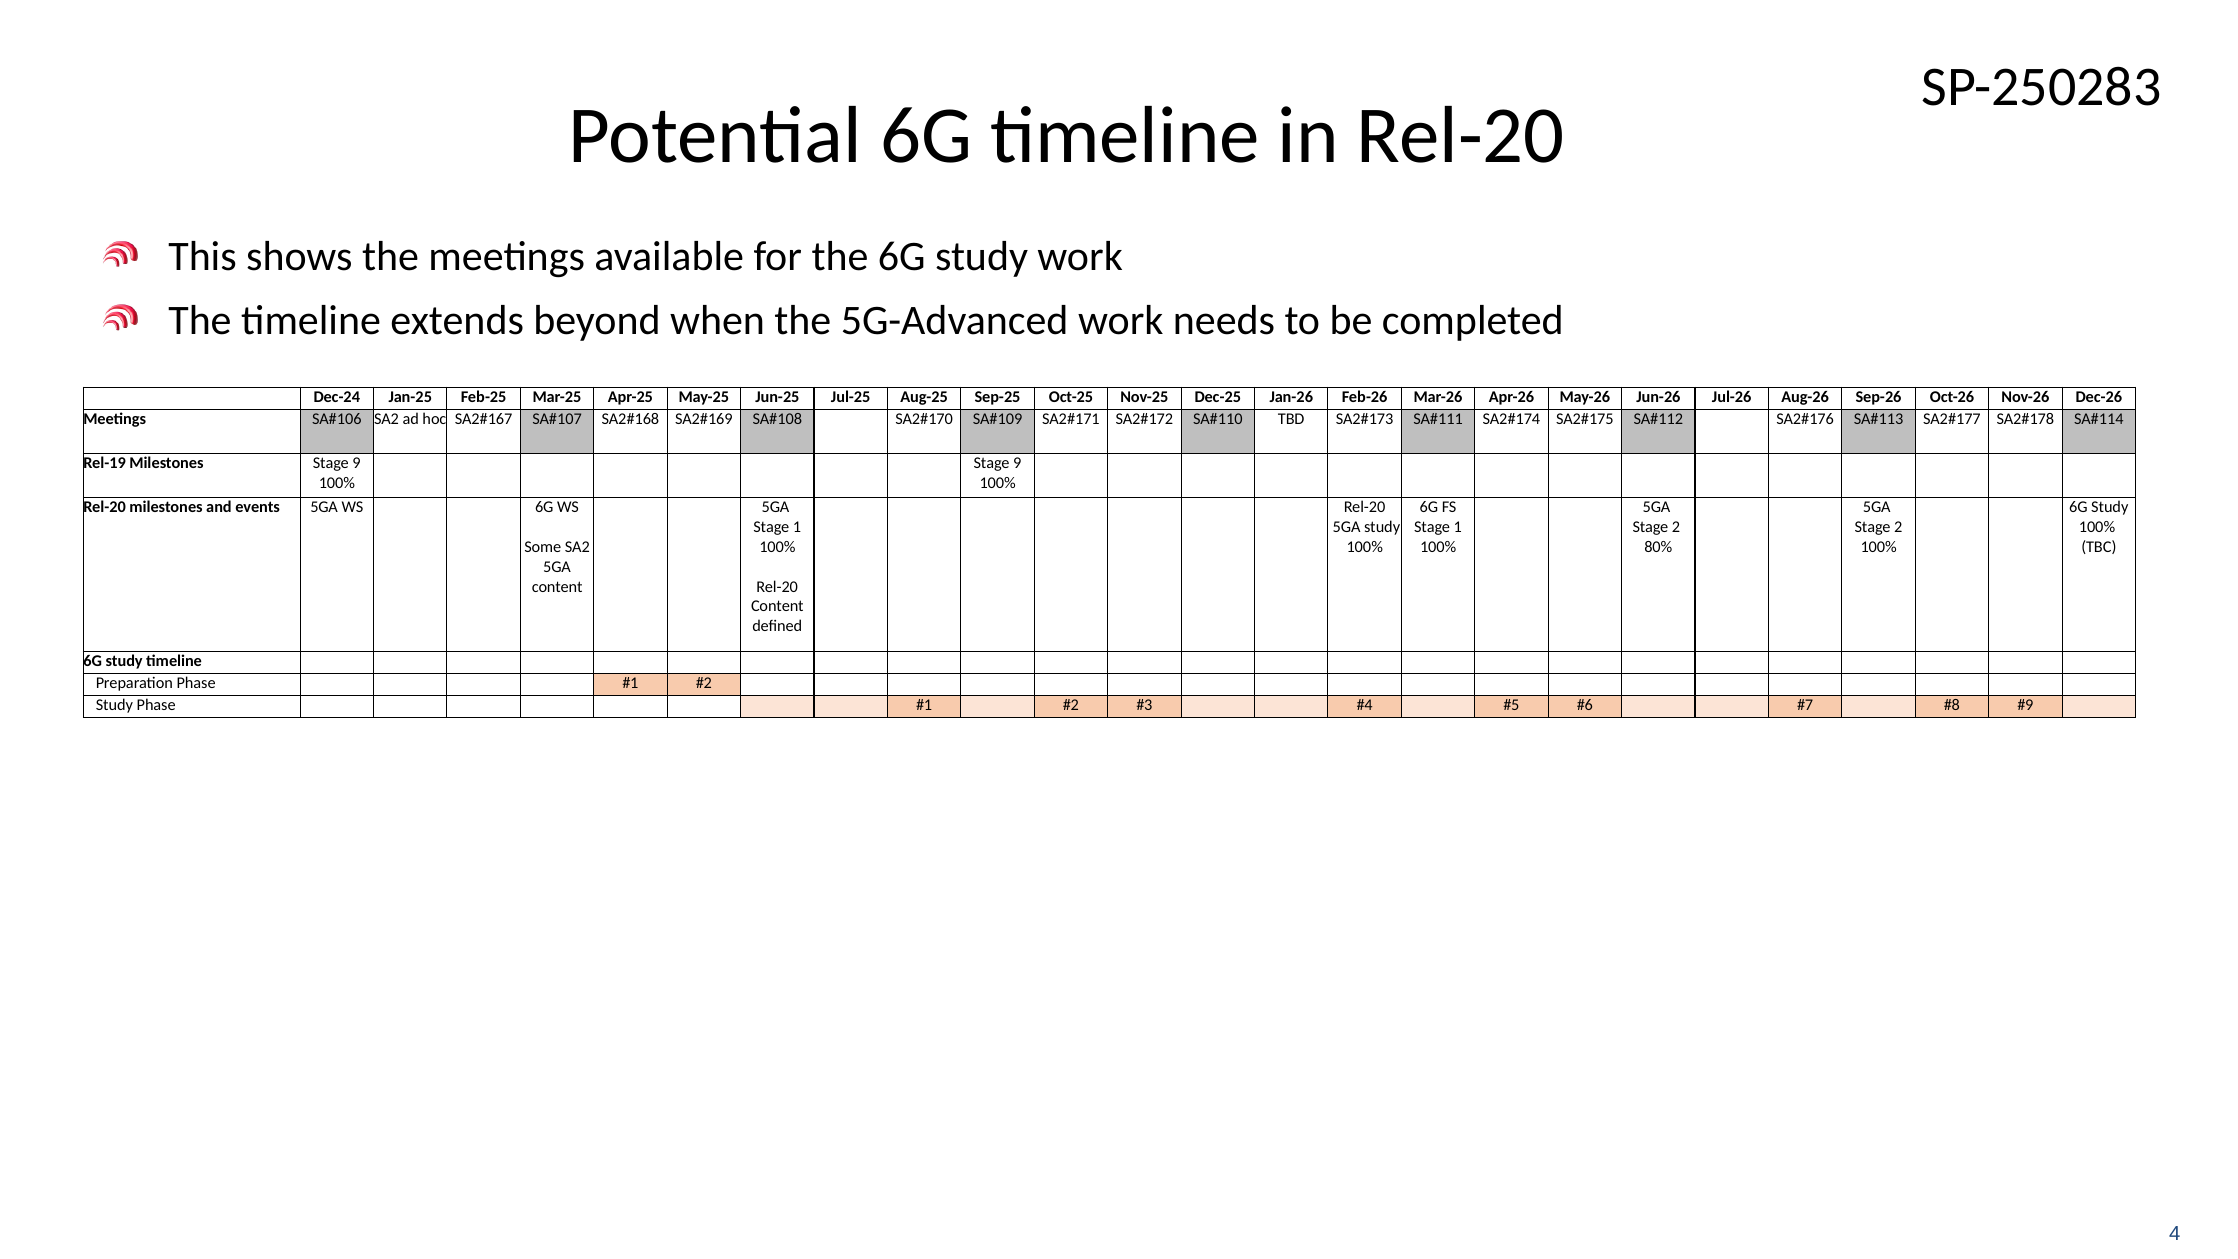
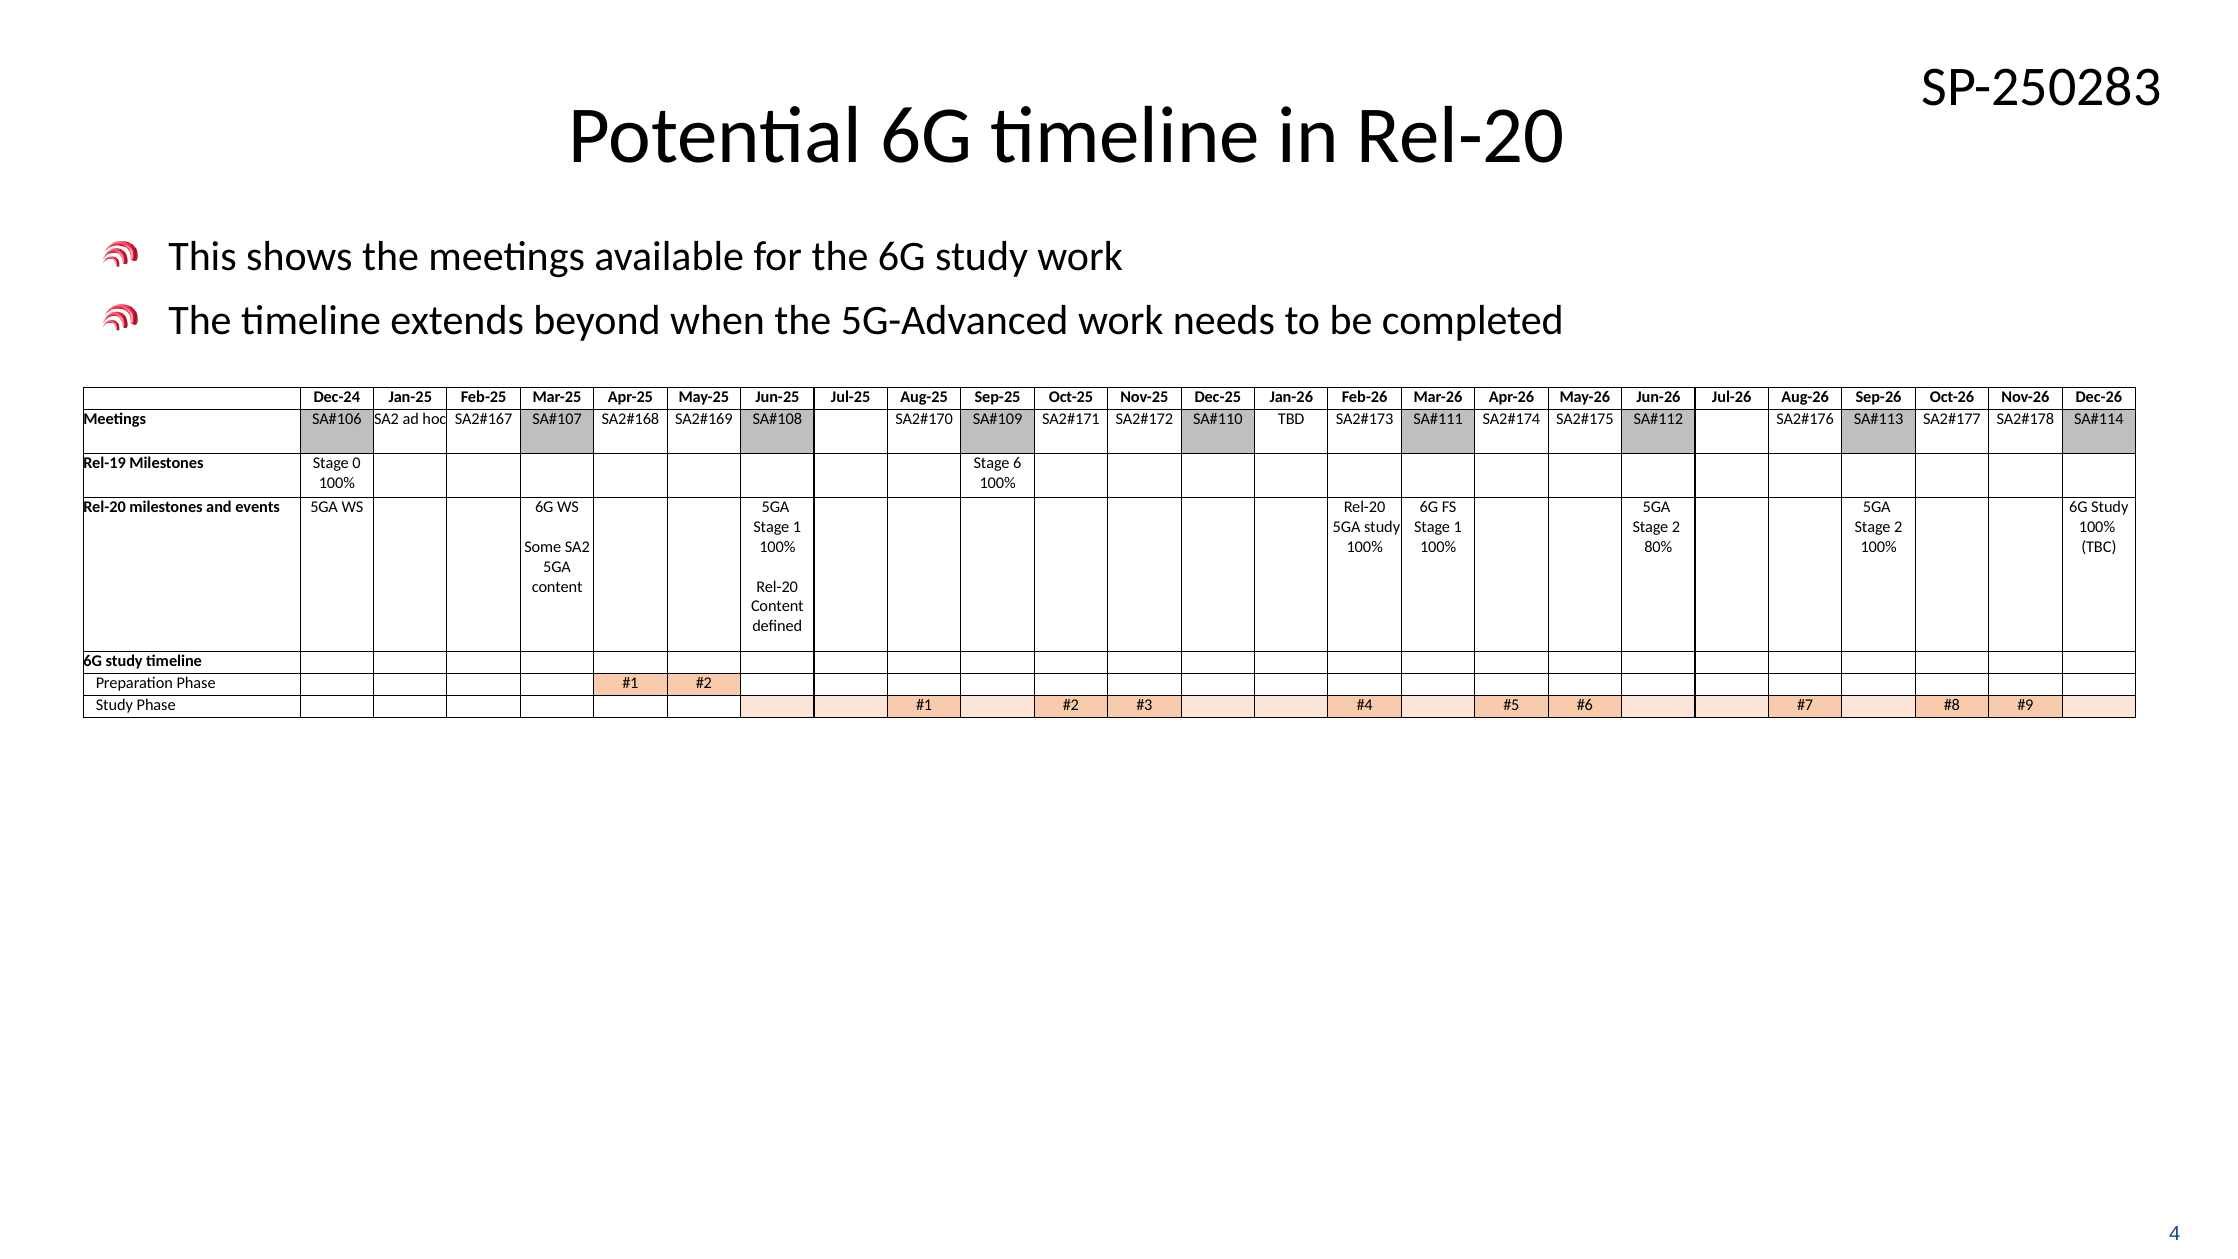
Milestones Stage 9: 9 -> 0 (356, 463)
9: 9 -> 6 (1017, 463)
